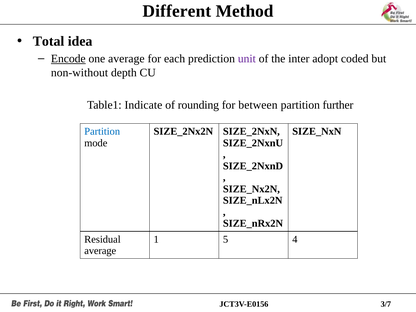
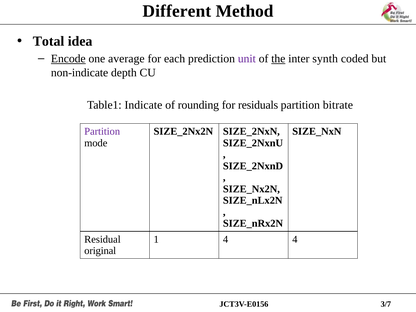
the underline: none -> present (278, 59)
adopt: adopt -> synth (325, 59)
non-without: non-without -> non-indicate (80, 73)
between: between -> residuals (258, 105)
further: further -> bitrate (338, 105)
Partition colour: blue -> purple (102, 131)
1 5: 5 -> 4 (226, 239)
average: average -> original (100, 251)
